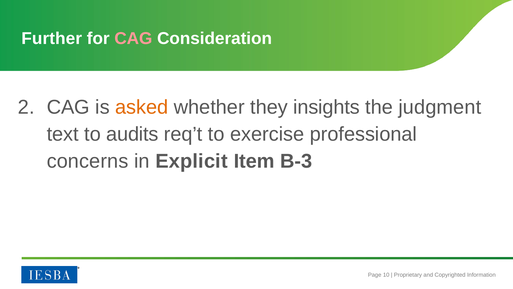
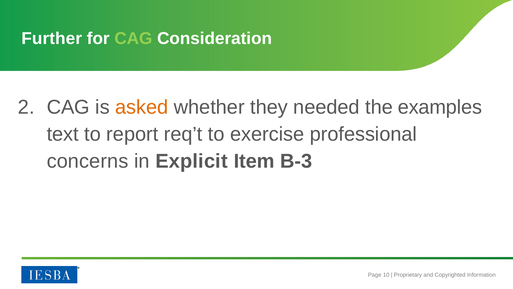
CAG colour: pink -> light green (133, 38)
insights: insights -> needed (326, 107)
judgment: judgment -> examples (440, 107)
audits: audits -> report (132, 134)
